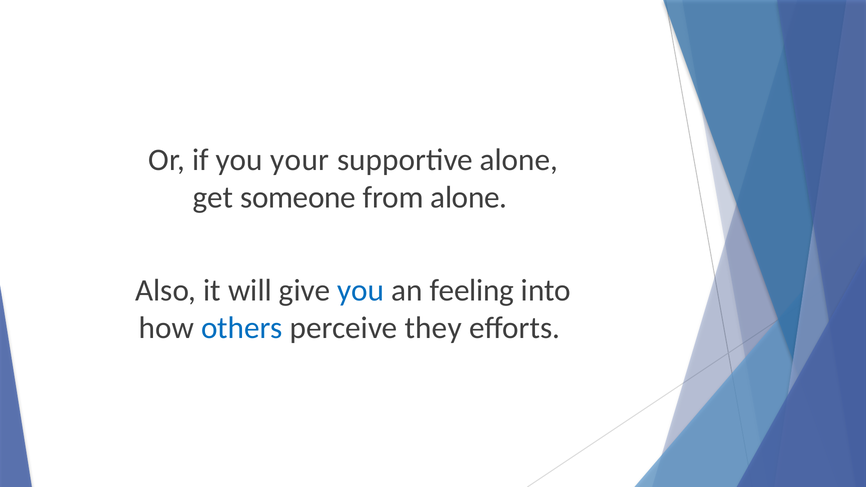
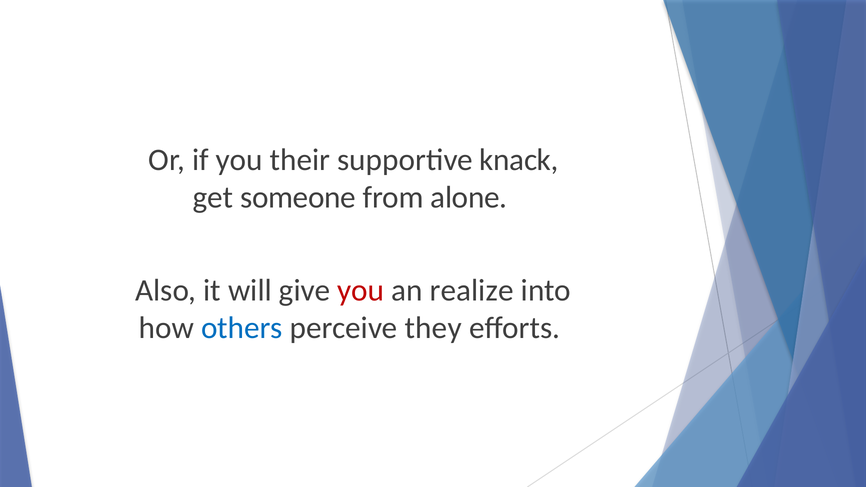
your: your -> their (300, 160)
supportive alone: alone -> knack (519, 160)
you colour: blue -> red (361, 291)
feeling: feeling -> realize (472, 291)
